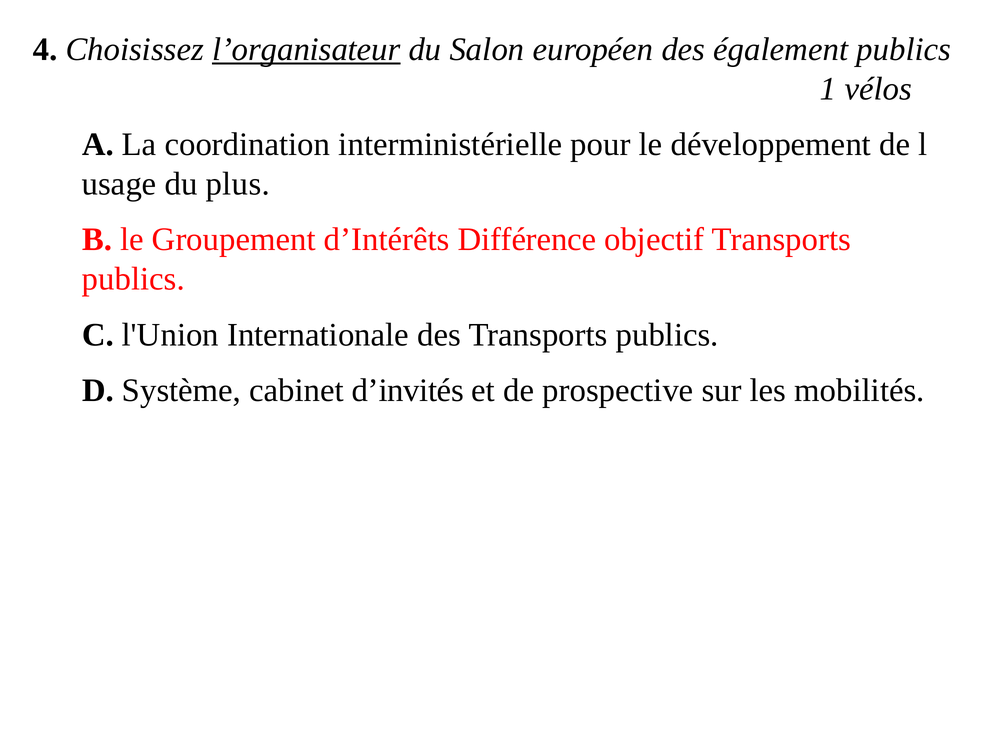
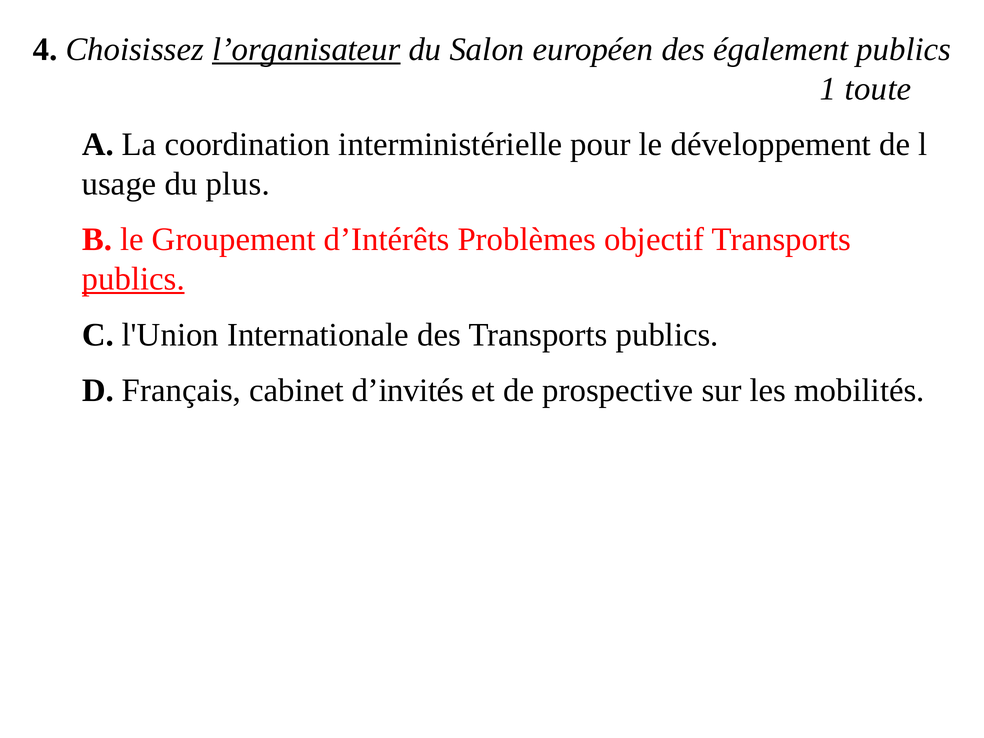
vélos: vélos -> toute (878, 89)
Différence: Différence -> Problèmes (527, 240)
publics underline: none -> present (133, 279)
Système: Système -> Français (182, 390)
